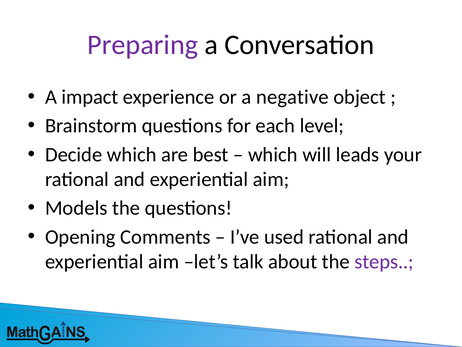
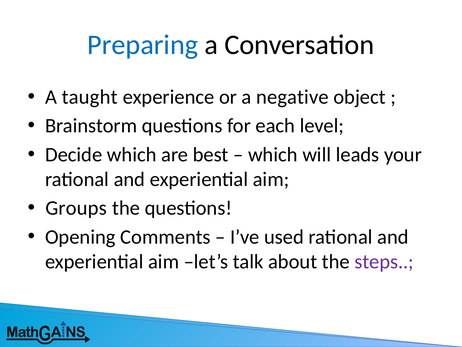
Preparing colour: purple -> blue (143, 45)
impact: impact -> taught (90, 97)
Models: Models -> Groups (76, 208)
